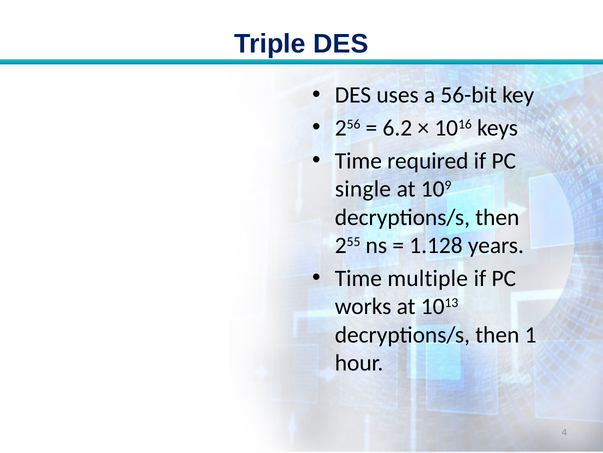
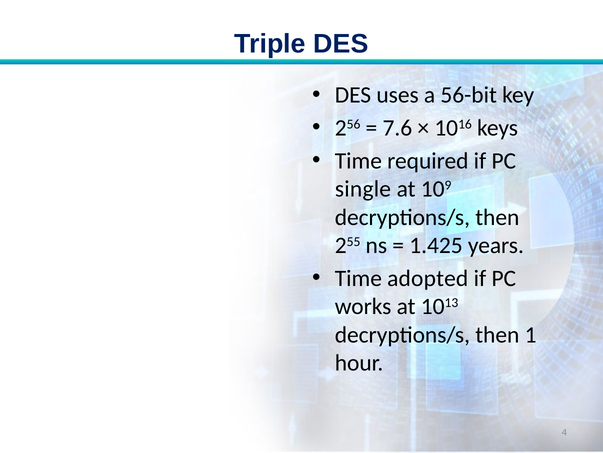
6.2: 6.2 -> 7.6 (397, 128)
1.128: 1.128 -> 1.425 (436, 245)
multiple: multiple -> adopted (428, 278)
